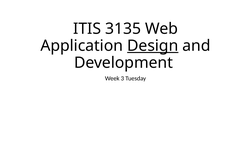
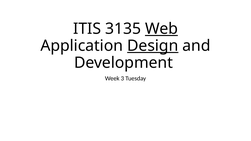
Web underline: none -> present (162, 29)
